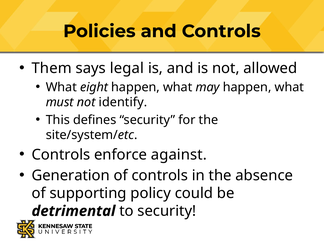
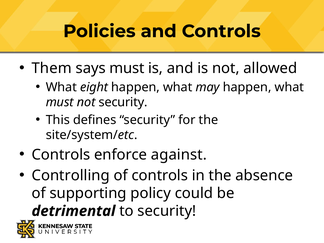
says legal: legal -> must (127, 68)
not identify: identify -> security (123, 102)
Generation: Generation -> Controlling (71, 175)
